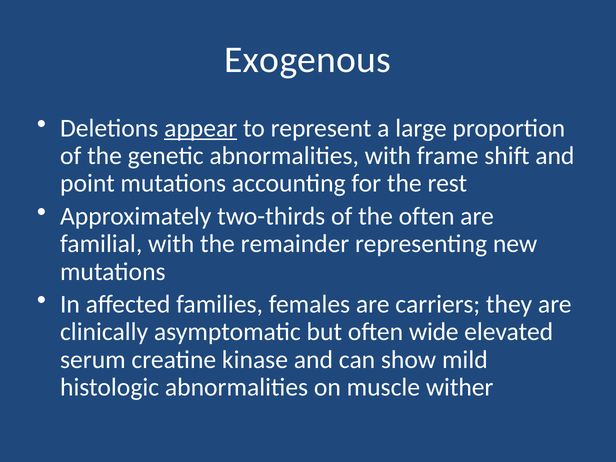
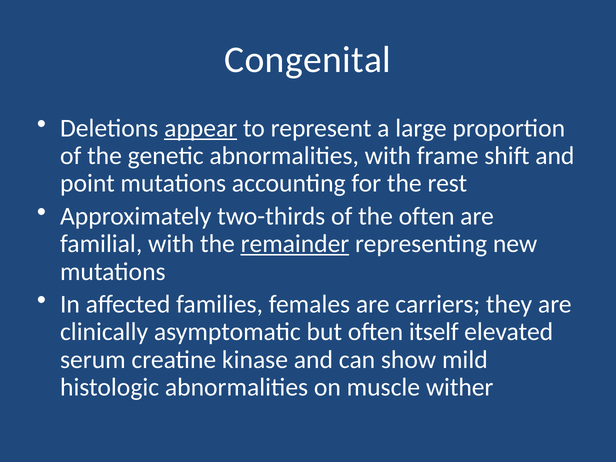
Exogenous: Exogenous -> Congenital (308, 60)
remainder underline: none -> present (295, 244)
wide: wide -> itself (434, 332)
